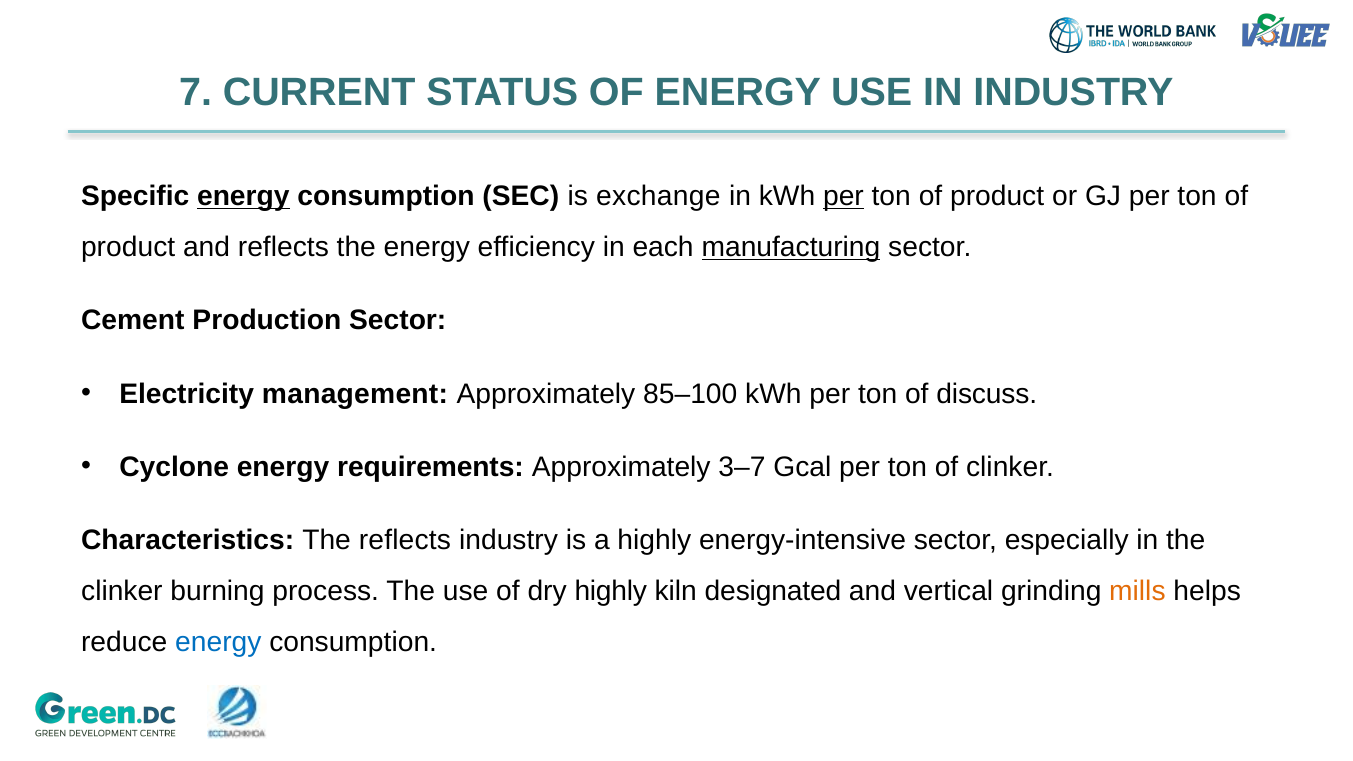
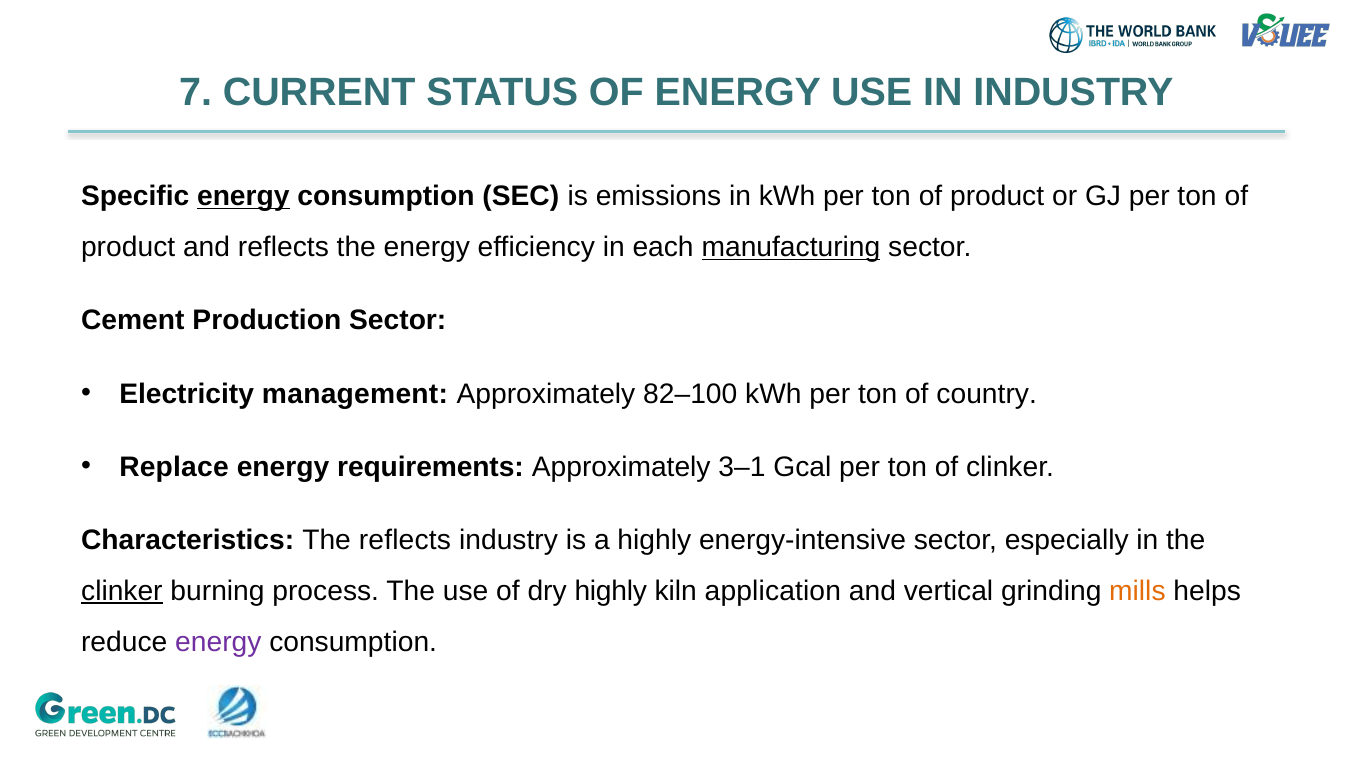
exchange: exchange -> emissions (658, 197)
per underline: present -> none (843, 197)
85–100: 85–100 -> 82–100 (690, 394)
discuss: discuss -> country (987, 394)
Cyclone: Cyclone -> Replace (174, 467)
3–7: 3–7 -> 3–1 (742, 467)
clinker underline: none -> present (122, 591)
designated: designated -> application (773, 591)
energy colour: blue -> purple (218, 642)
